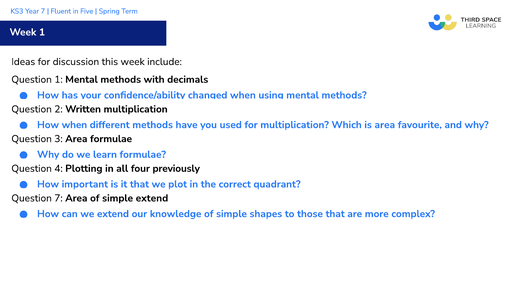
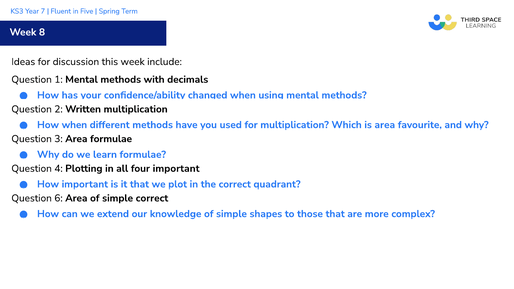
Week 1: 1 -> 8 (42, 32)
four previously: previously -> important (176, 169)
Question 7: 7 -> 6 (59, 198)
simple extend: extend -> correct (152, 198)
